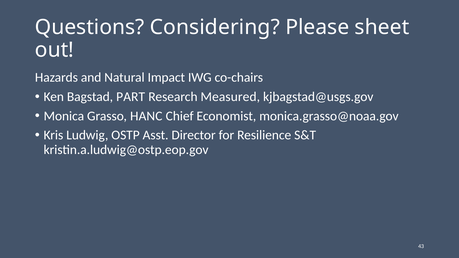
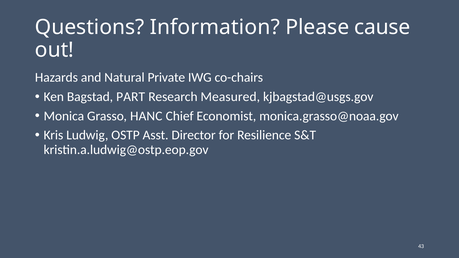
Considering: Considering -> Information (215, 27)
sheet: sheet -> cause (382, 27)
Impact: Impact -> Private (166, 78)
